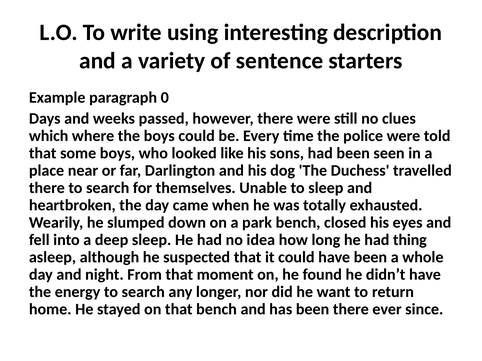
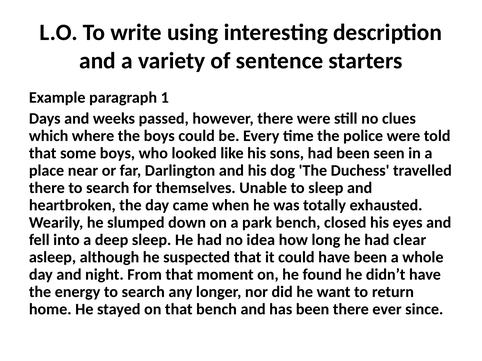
0: 0 -> 1 (165, 98)
thing: thing -> clear (410, 240)
